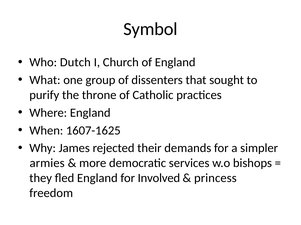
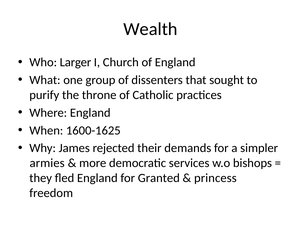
Symbol: Symbol -> Wealth (150, 29)
Dutch: Dutch -> Larger (75, 63)
1607-1625: 1607-1625 -> 1600-1625 (93, 131)
Involved: Involved -> Granted (159, 179)
